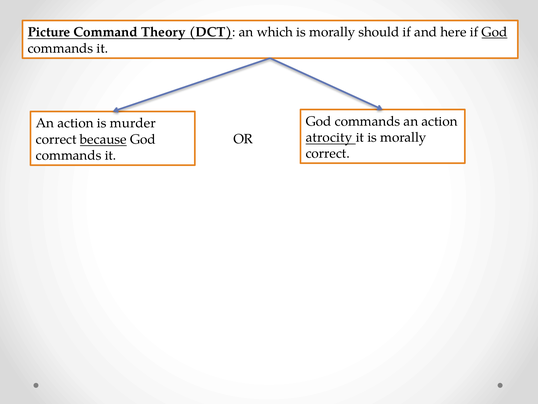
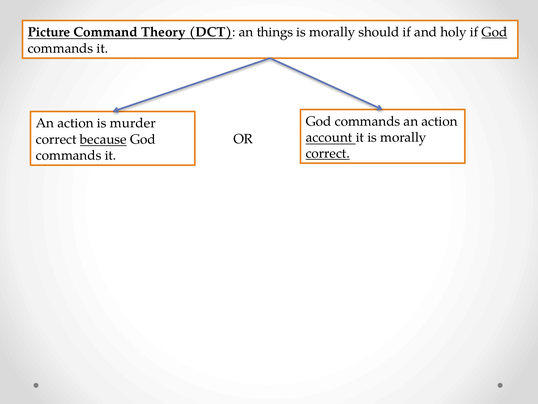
which: which -> things (275, 32)
here: here -> holy (454, 32)
atrocity: atrocity -> account (329, 137)
correct underline: none -> present (328, 153)
